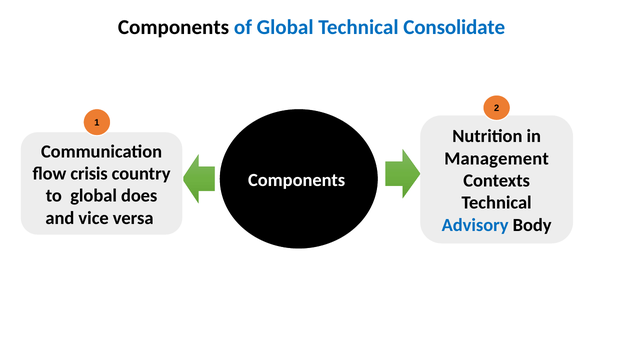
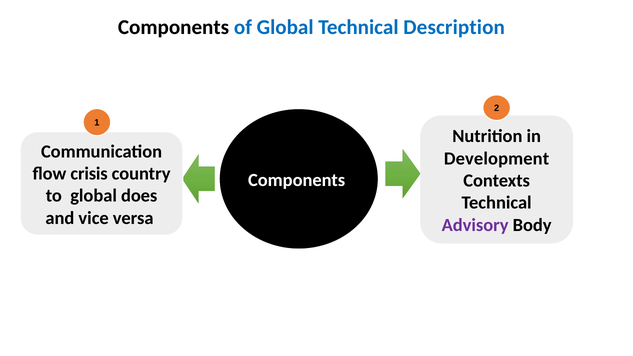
Consolidate: Consolidate -> Description (454, 27)
Management: Management -> Development (497, 159)
Advisory colour: blue -> purple (475, 225)
